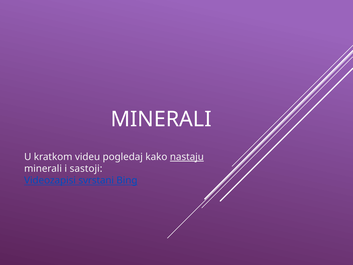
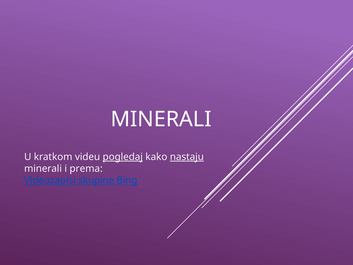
pogledaj underline: none -> present (123, 157)
sastoji: sastoji -> prema (86, 168)
svrstani: svrstani -> skupine (96, 180)
